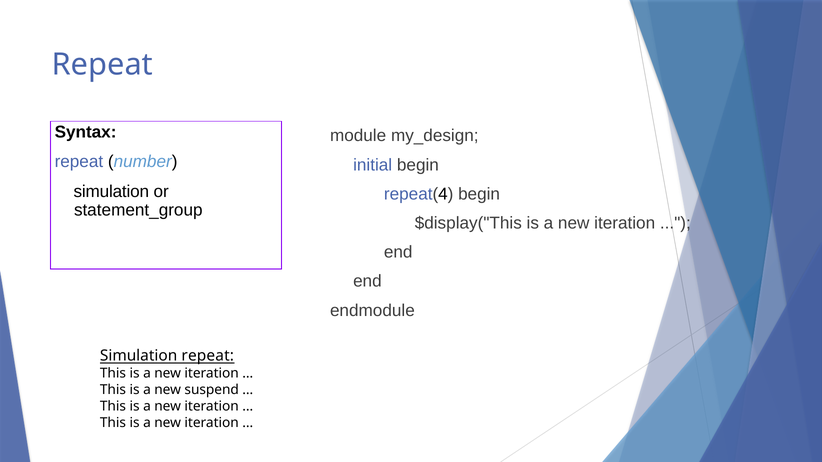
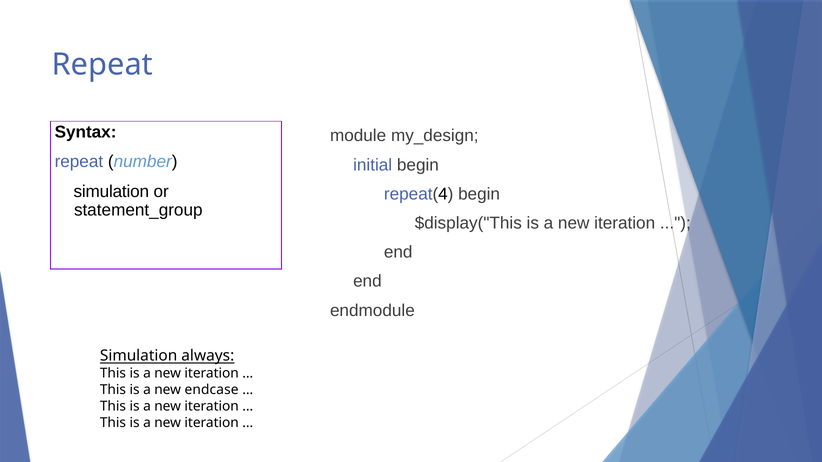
Simulation repeat: repeat -> always (208, 356)
suspend: suspend -> endcase (212, 390)
